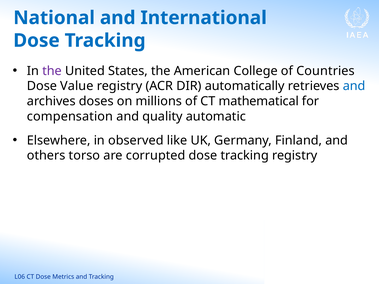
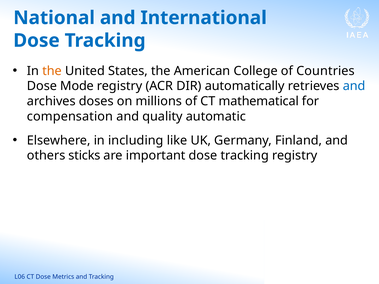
the colour: purple -> orange (52, 71)
Value: Value -> Mode (77, 86)
observed: observed -> including (136, 140)
torso: torso -> sticks (84, 156)
corrupted: corrupted -> important (156, 156)
